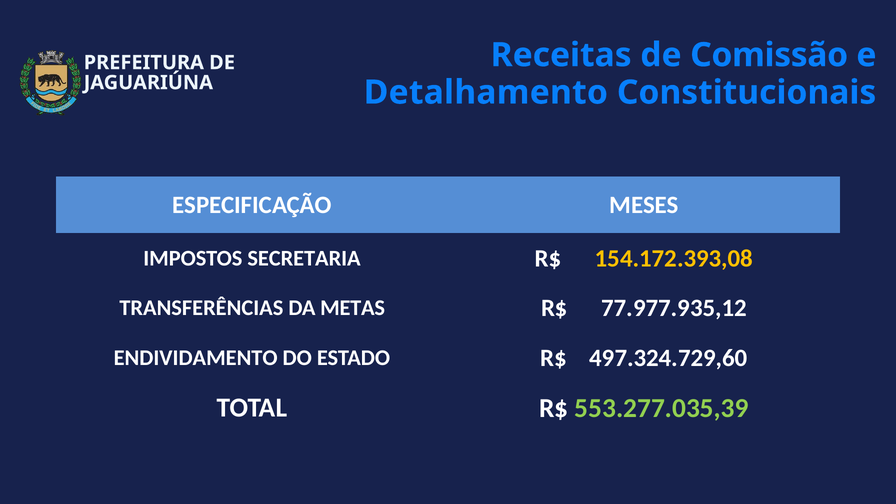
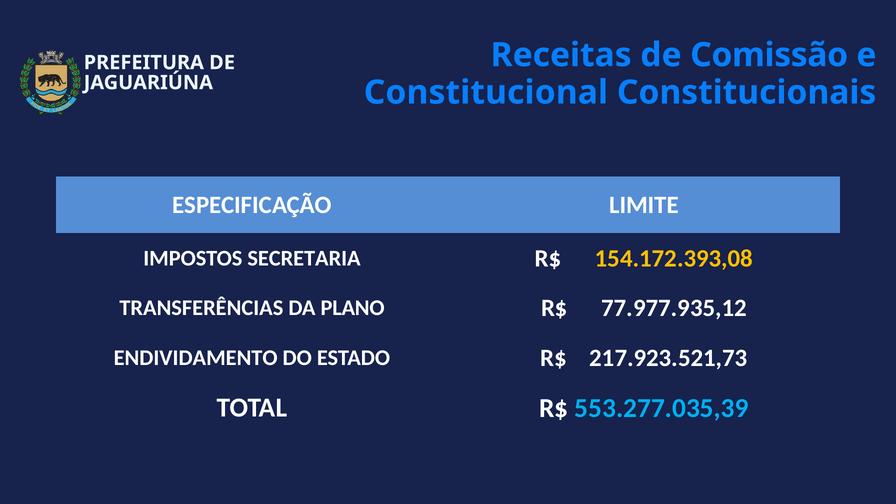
Detalhamento: Detalhamento -> Constitucional (486, 92)
MESES: MESES -> LIMITE (644, 205)
METAS: METAS -> PLANO (353, 308)
497.324.729,60: 497.324.729,60 -> 217.923.521,73 (668, 358)
553.277.035,39 colour: light green -> light blue (662, 408)
